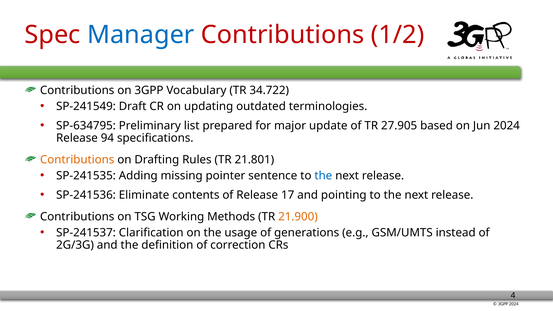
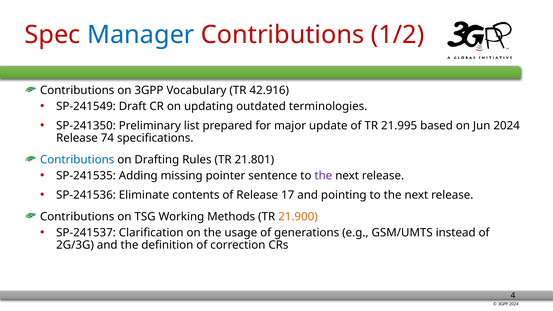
34.722: 34.722 -> 42.916 (269, 90)
SP-634795: SP-634795 -> SP-241350 (86, 126)
27.905: 27.905 -> 21.995 (399, 126)
94: 94 -> 74 (107, 138)
Contributions colour: orange -> blue (77, 160)
the colour: blue -> purple (323, 176)
